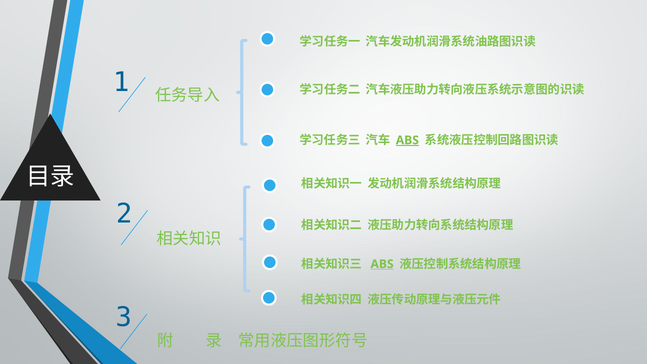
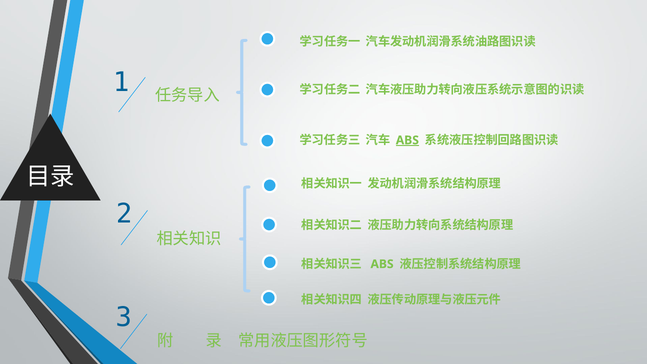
ABS underline: present -> none (382, 264)
